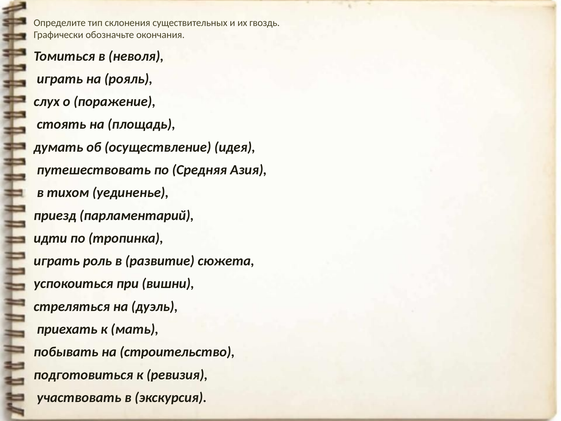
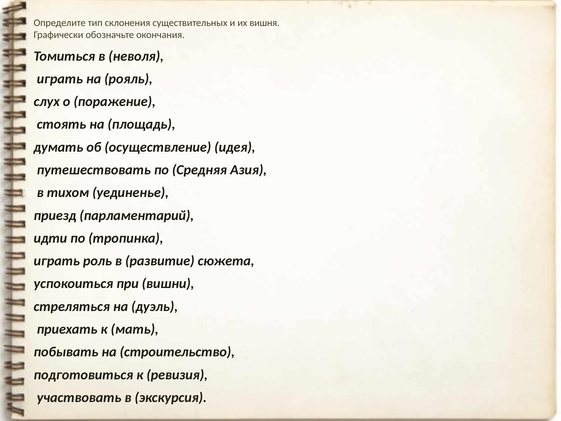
гвоздь: гвоздь -> вишня (265, 23)
